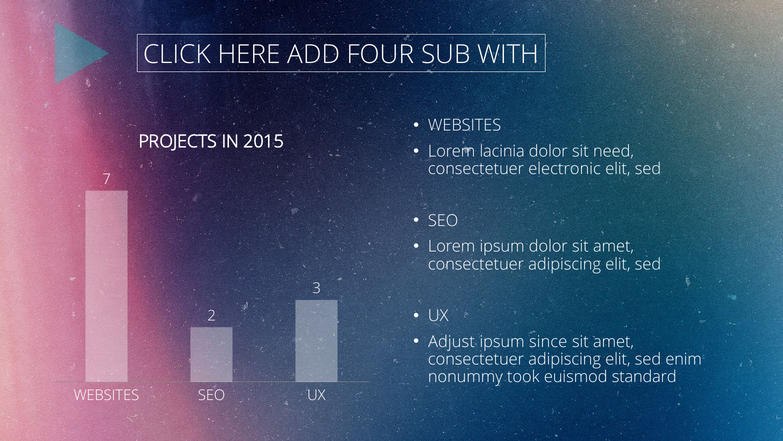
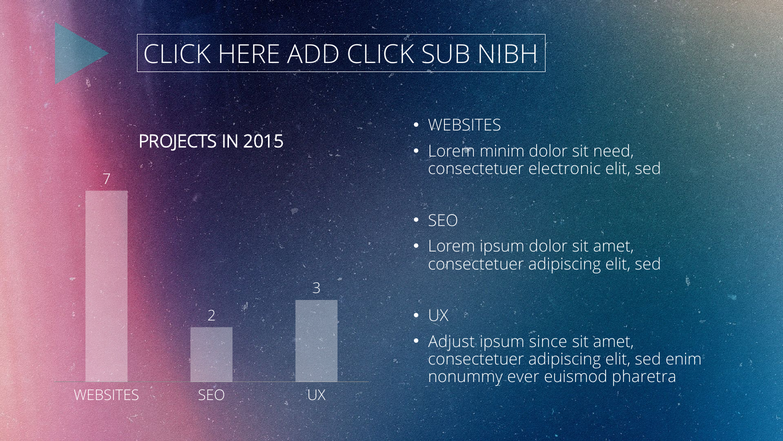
ADD FOUR: FOUR -> CLICK (381, 55)
WITH: WITH -> NIBH (508, 55)
lacinia: lacinia -> minim (502, 151)
took: took -> ever (523, 377)
standard: standard -> pharetra (644, 377)
